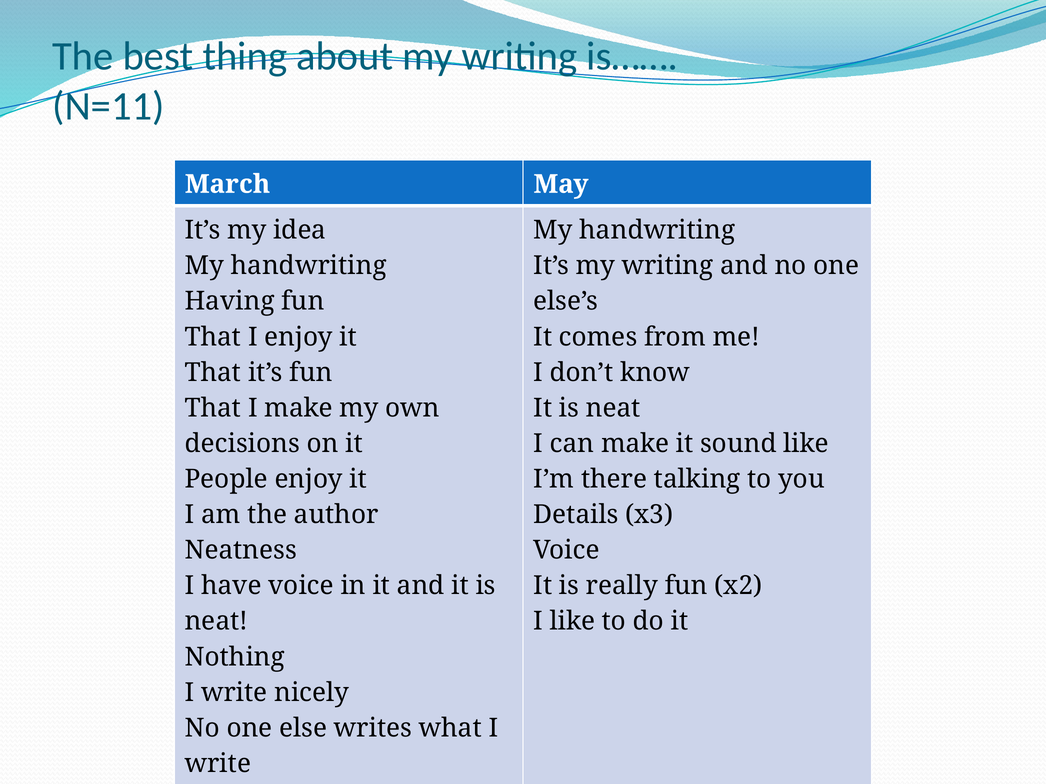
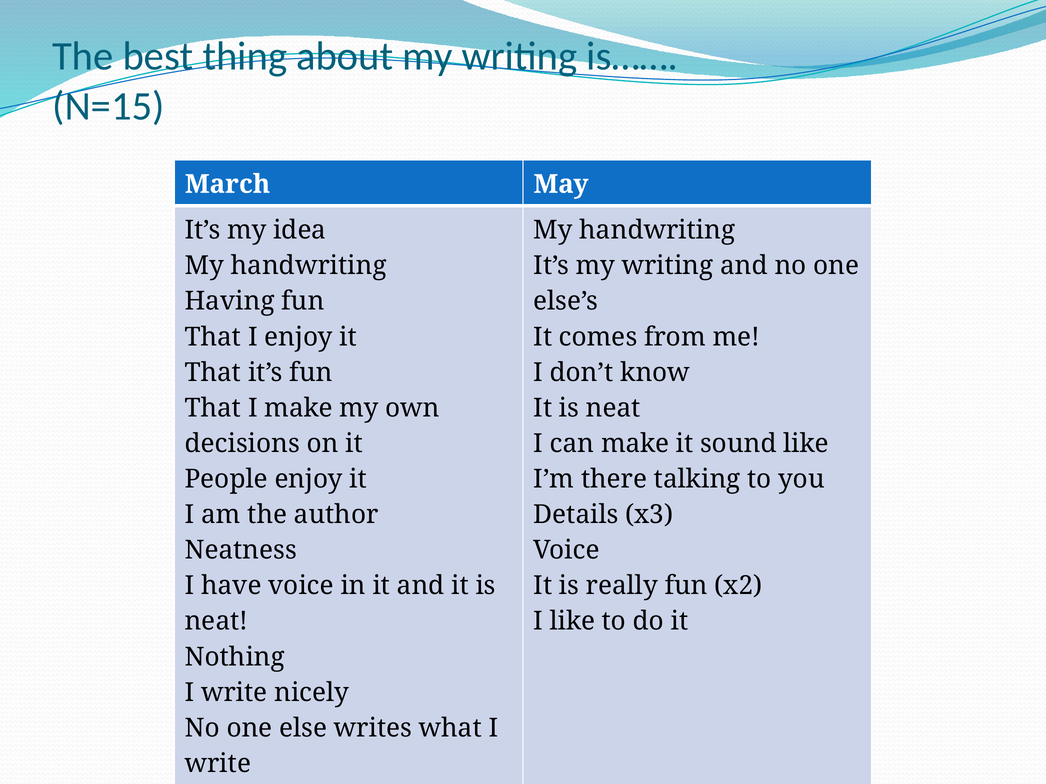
N=11: N=11 -> N=15 (108, 106)
